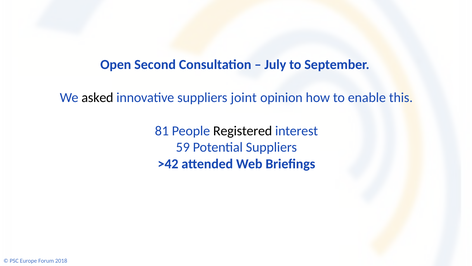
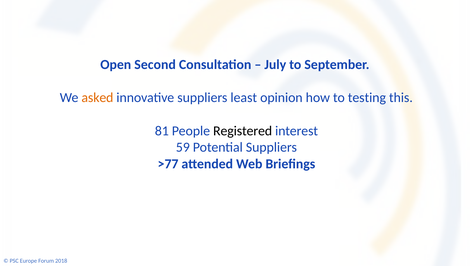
asked colour: black -> orange (97, 98)
joint: joint -> least (244, 98)
enable: enable -> testing (367, 98)
>42: >42 -> >77 (168, 164)
